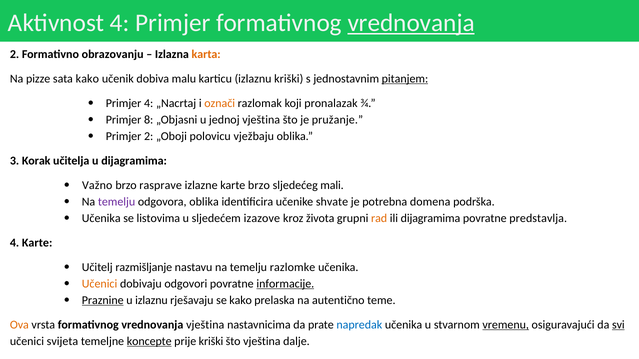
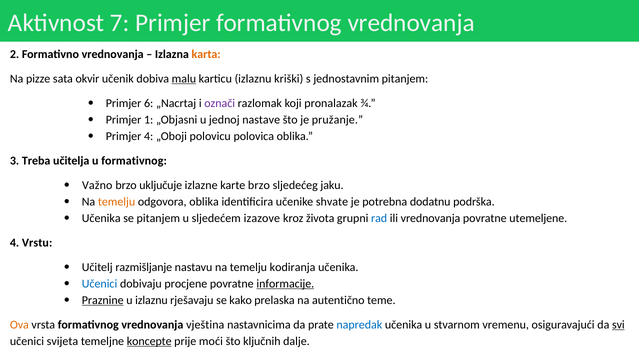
Aktivnost 4: 4 -> 7 (120, 23)
vrednovanja underline: present -> none (411, 23)
Formativno obrazovanju: obrazovanju -> vrednovanja (113, 54)
sata kako: kako -> okvir (87, 79)
malu underline: none -> present (184, 79)
pitanjem underline: present -> none (405, 79)
Primjer 4: 4 -> 6 (149, 103)
označi colour: orange -> purple (220, 103)
8: 8 -> 1 (149, 120)
jednoj vještina: vještina -> nastave (261, 120)
Primjer 2: 2 -> 4 (149, 136)
vježbaju: vježbaju -> polovica (254, 136)
Korak: Korak -> Treba (36, 161)
u dijagramima: dijagramima -> formativnog (134, 161)
rasprave: rasprave -> uključuje (161, 185)
mali: mali -> jaku (332, 185)
temelju colour: purple -> orange (117, 202)
domena: domena -> dodatnu (430, 202)
se listovima: listovima -> pitanjem (158, 218)
rad colour: orange -> blue (379, 218)
ili dijagramima: dijagramima -> vrednovanja (430, 218)
predstavlja: predstavlja -> utemeljene (538, 218)
4 Karte: Karte -> Vrstu (37, 243)
razlomke: razlomke -> kodiranja (293, 267)
Učenici colour: orange -> blue (100, 284)
odgovori: odgovori -> procjene (186, 284)
vremenu underline: present -> none (506, 325)
prije kriški: kriški -> moći (211, 342)
što vještina: vještina -> ključnih (262, 342)
